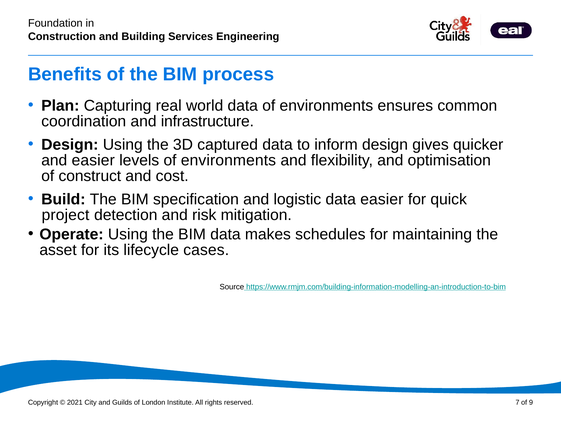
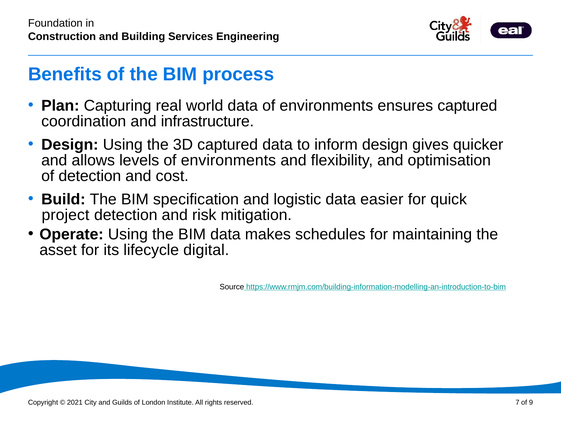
ensures common: common -> captured (467, 106)
and easier: easier -> allows (93, 160)
of construct: construct -> detection (90, 176)
cases: cases -> digital (206, 250)
